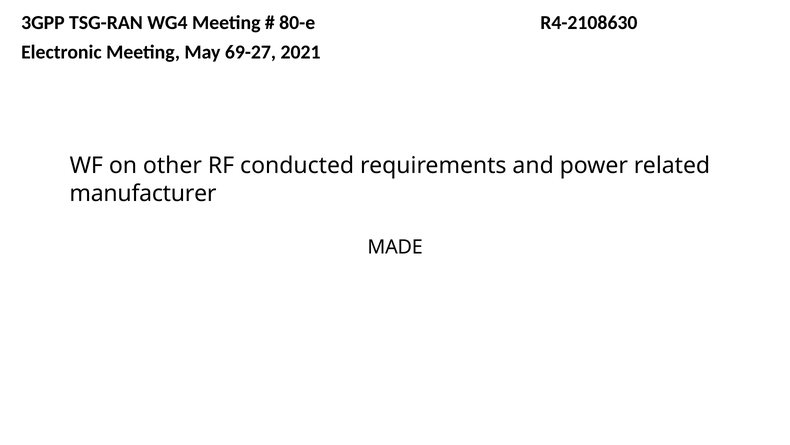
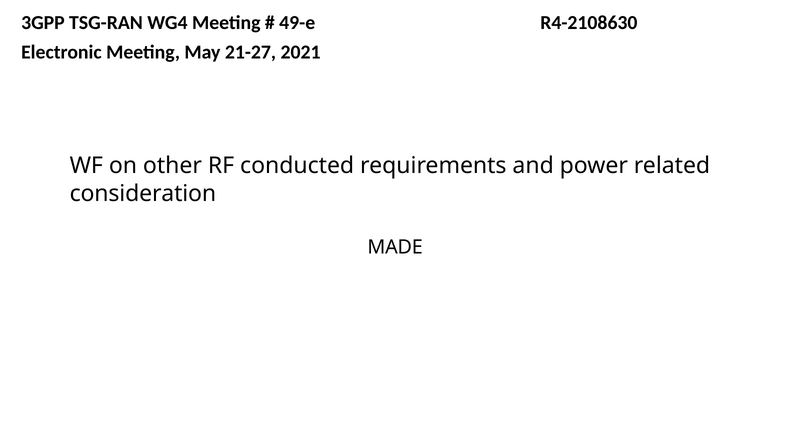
80-e: 80-e -> 49-e (297, 23)
69-27: 69-27 -> 21-27 (250, 52)
manufacturer: manufacturer -> consideration (143, 193)
